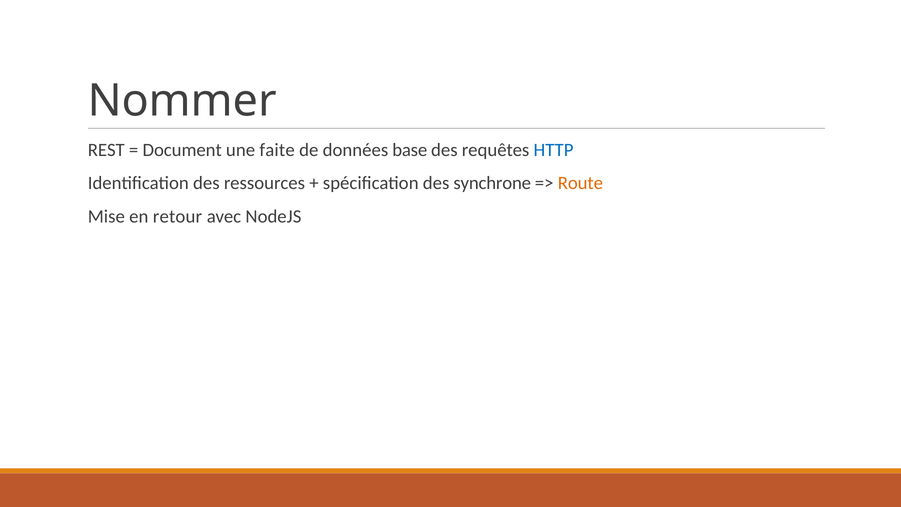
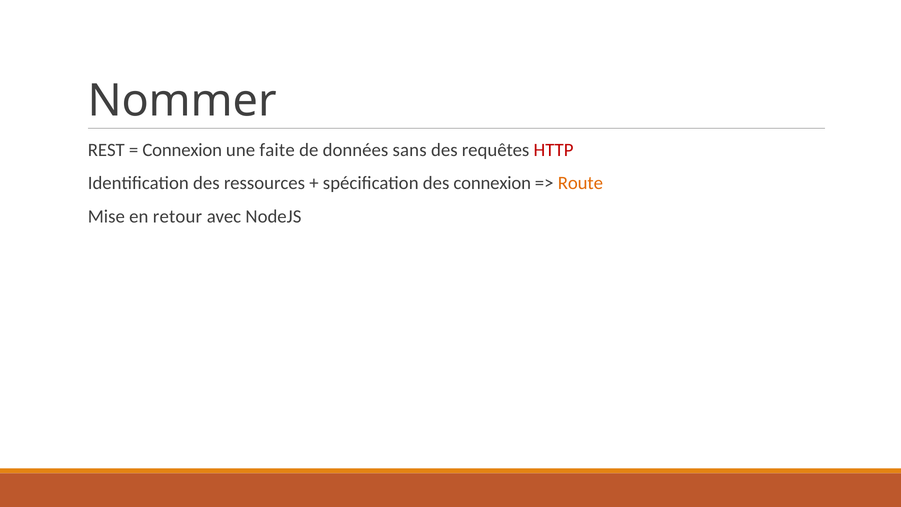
Document: Document -> Connexion (182, 150)
base: base -> sans (410, 150)
HTTP colour: blue -> red (554, 150)
des synchrone: synchrone -> connexion (492, 183)
